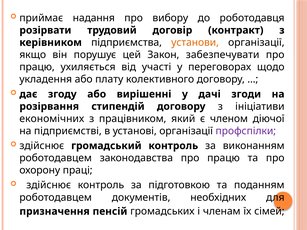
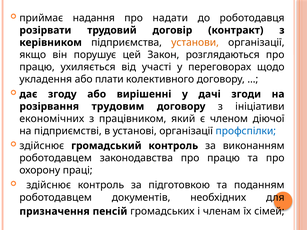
вибору: вибору -> надати (170, 18)
забезпечувати: забезпечувати -> розглядаються (223, 55)
плату: плату -> плати (109, 79)
стипендій: стипендій -> трудовим (118, 107)
профспілки colour: purple -> blue (246, 131)
